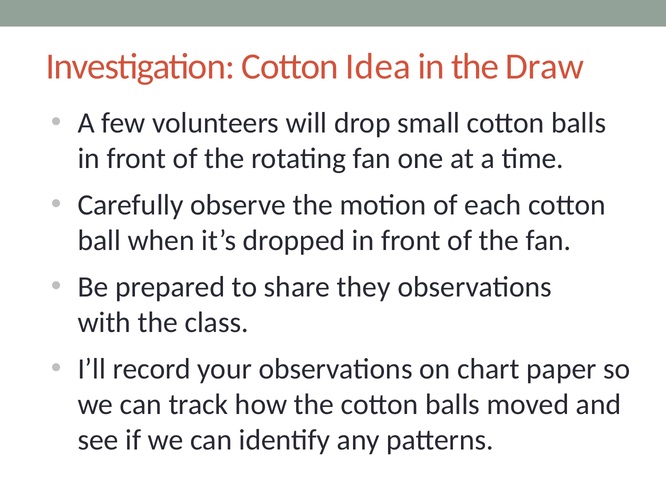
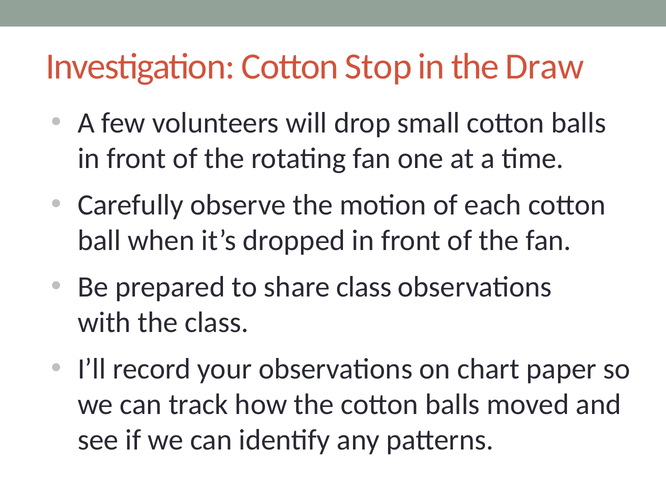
Idea: Idea -> Stop (378, 66)
share they: they -> class (364, 287)
